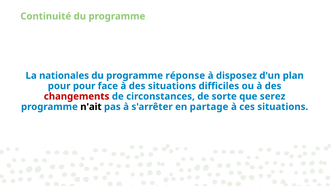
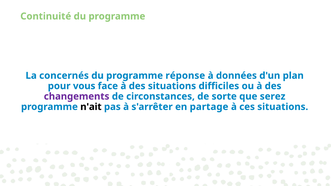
nationales: nationales -> concernés (64, 76)
disposez: disposez -> données (236, 76)
pour pour: pour -> vous (84, 86)
changements colour: red -> purple (77, 96)
